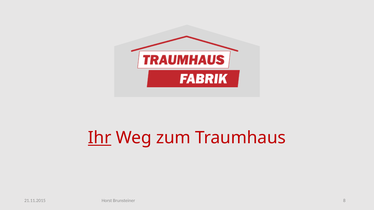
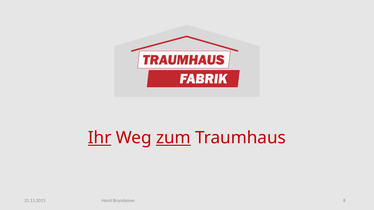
zum underline: none -> present (173, 138)
